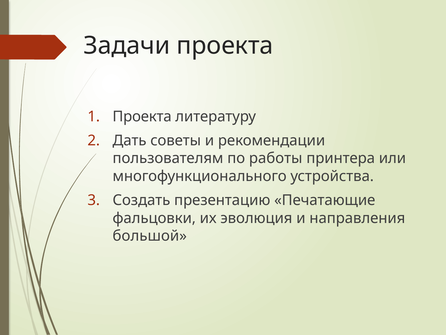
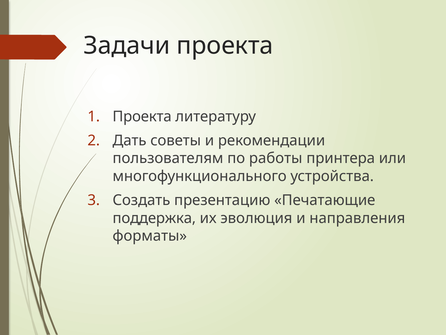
фальцовки: фальцовки -> поддержка (154, 218)
большой: большой -> форматы (150, 236)
